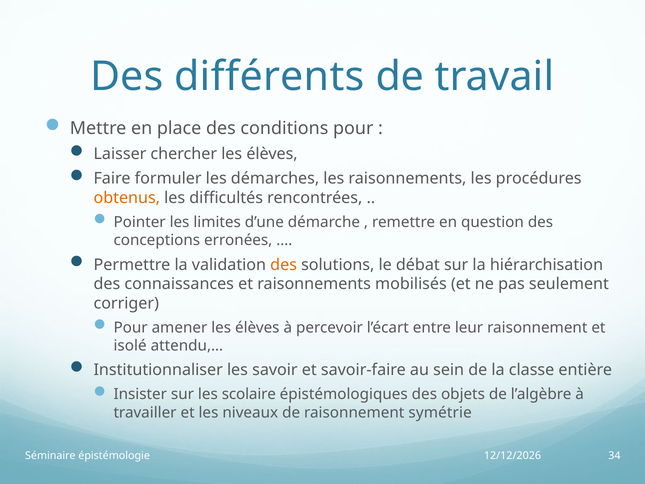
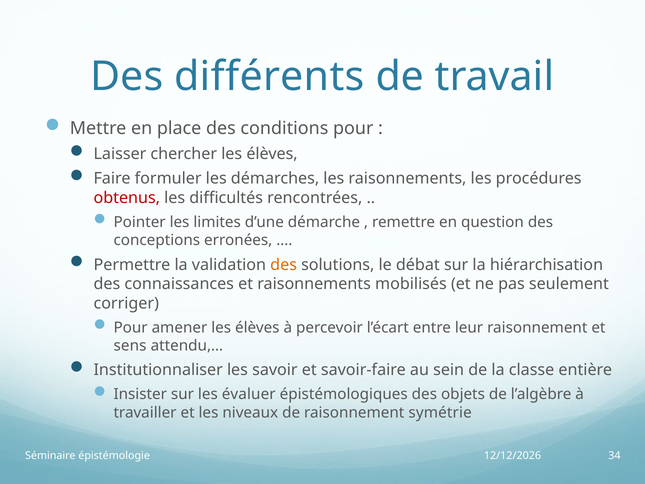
obtenus colour: orange -> red (127, 198)
isolé: isolé -> sens (130, 346)
scolaire: scolaire -> évaluer (249, 394)
